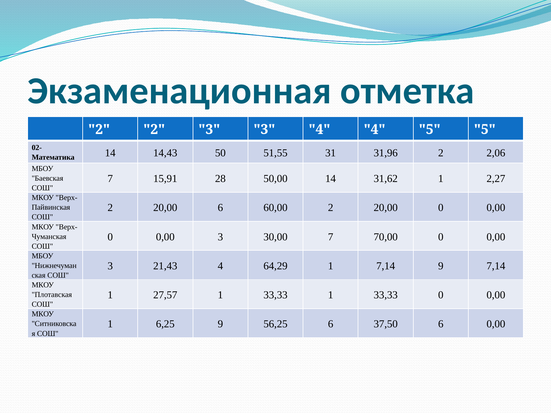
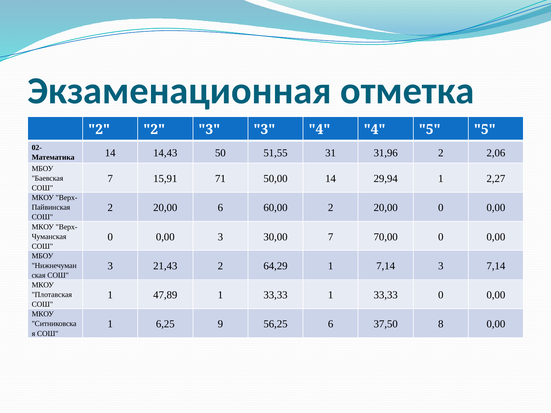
28: 28 -> 71 (220, 179)
31,62: 31,62 -> 29,94 (386, 179)
21,43 4: 4 -> 2 (220, 266)
7,14 9: 9 -> 3 (441, 266)
27,57: 27,57 -> 47,89 (165, 295)
37,50 6: 6 -> 8 (441, 324)
